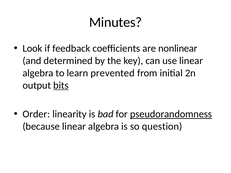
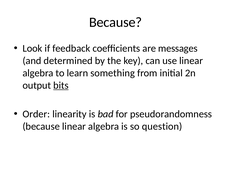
Minutes: Minutes -> Because (116, 22)
nonlinear: nonlinear -> messages (178, 48)
prevented: prevented -> something (113, 73)
pseudorandomness underline: present -> none (171, 114)
